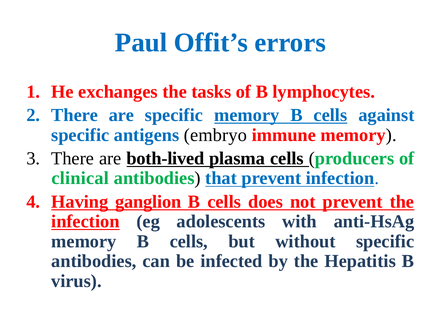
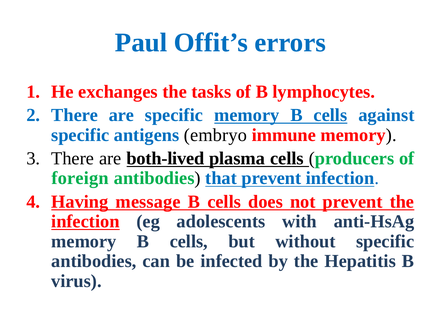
clinical: clinical -> foreign (80, 178)
ganglion: ganglion -> message (148, 201)
